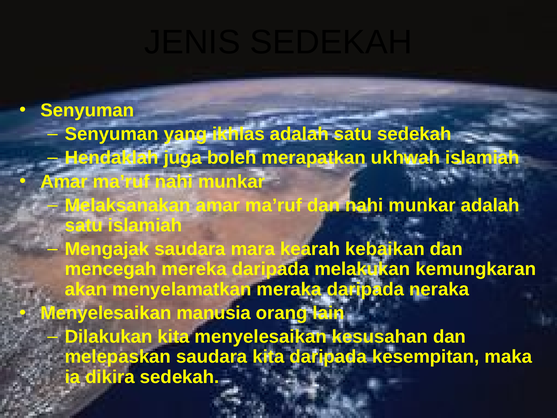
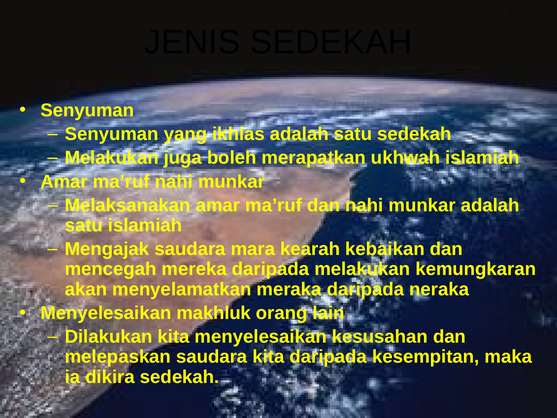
Hendaklah: Hendaklah -> Melakukan (112, 158)
manusia: manusia -> makhluk (214, 313)
